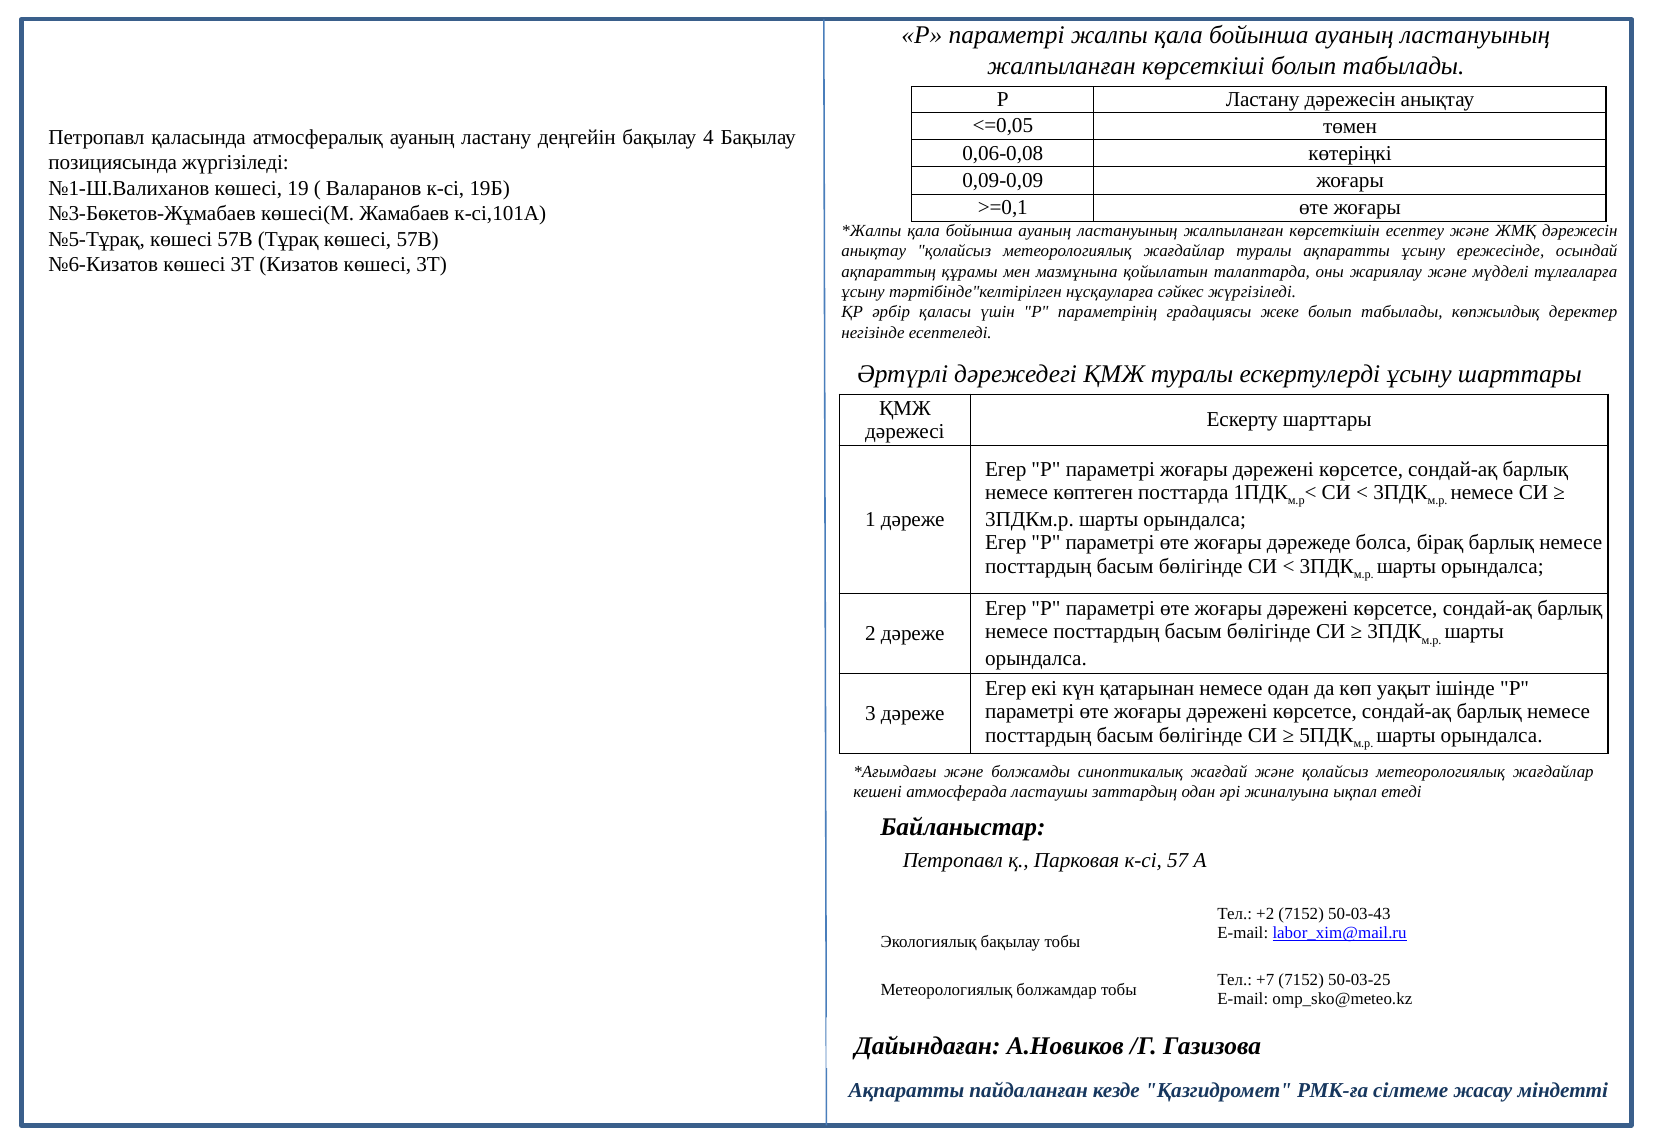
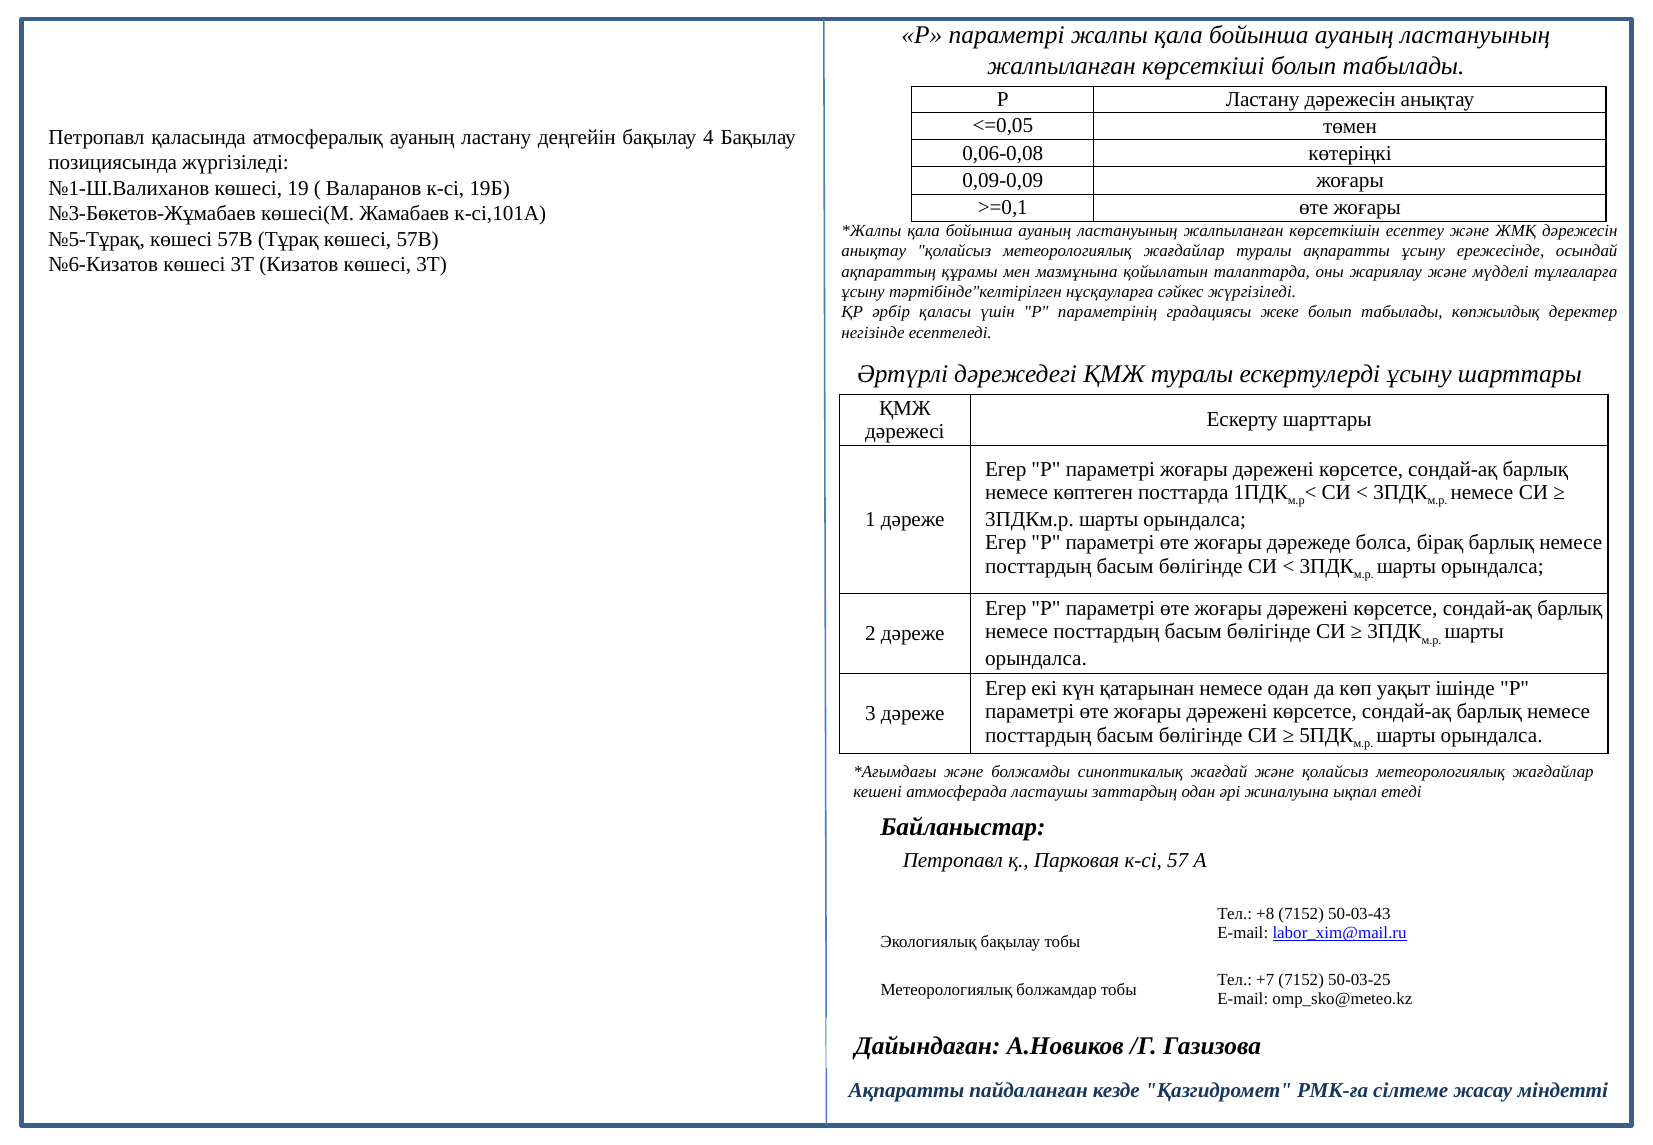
+2: +2 -> +8 (1265, 914)
